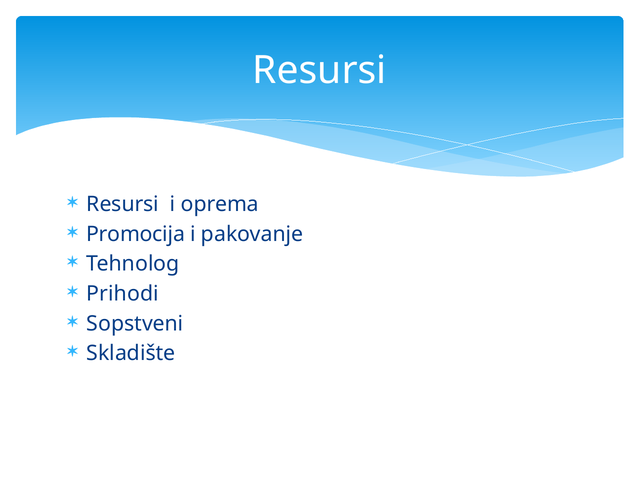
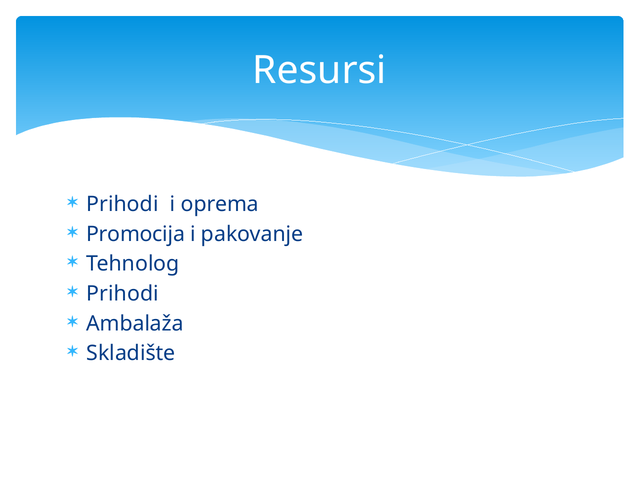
Resursi: Resursi -> Prihodi (123, 204)
Sopstveni: Sopstveni -> Ambalaža (135, 324)
